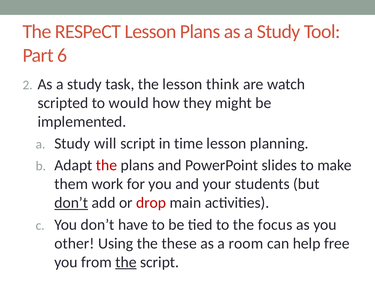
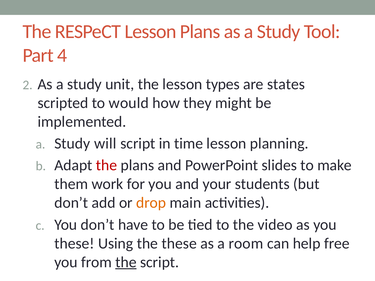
6: 6 -> 4 (62, 55)
task: task -> unit (120, 84)
think: think -> types (223, 84)
watch: watch -> states (286, 84)
don’t underline: present -> none (71, 203)
drop colour: red -> orange (151, 203)
focus: focus -> video (275, 225)
other: other -> these (74, 244)
